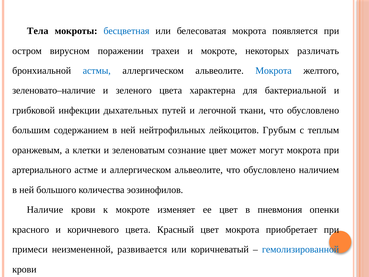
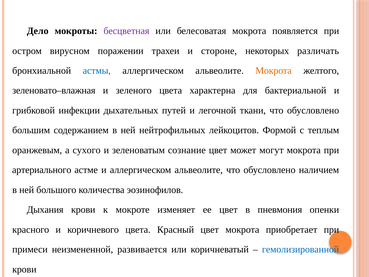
Тела: Тела -> Дело (38, 31)
бесцветная colour: blue -> purple (126, 31)
и мокроте: мокроте -> стороне (219, 51)
Мокрота colour: blue -> orange (274, 71)
зеленовато–наличие: зеленовато–наличие -> зеленовато–влажная (54, 90)
Грубым: Грубым -> Формой (279, 130)
клетки: клетки -> сухого (87, 150)
Наличие: Наличие -> Дыхания (45, 210)
